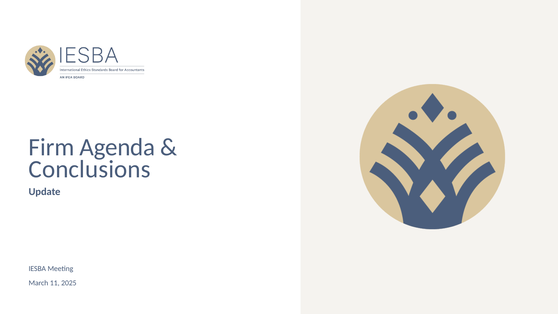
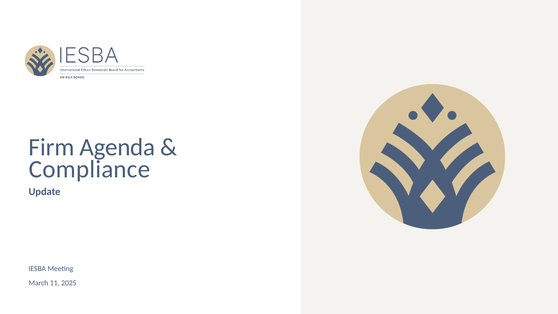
Conclusions: Conclusions -> Compliance (90, 169)
